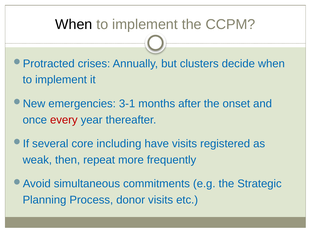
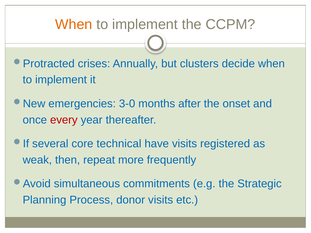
When colour: black -> orange (74, 24)
3-1: 3-1 -> 3-0 (127, 104)
including: including -> technical (119, 144)
